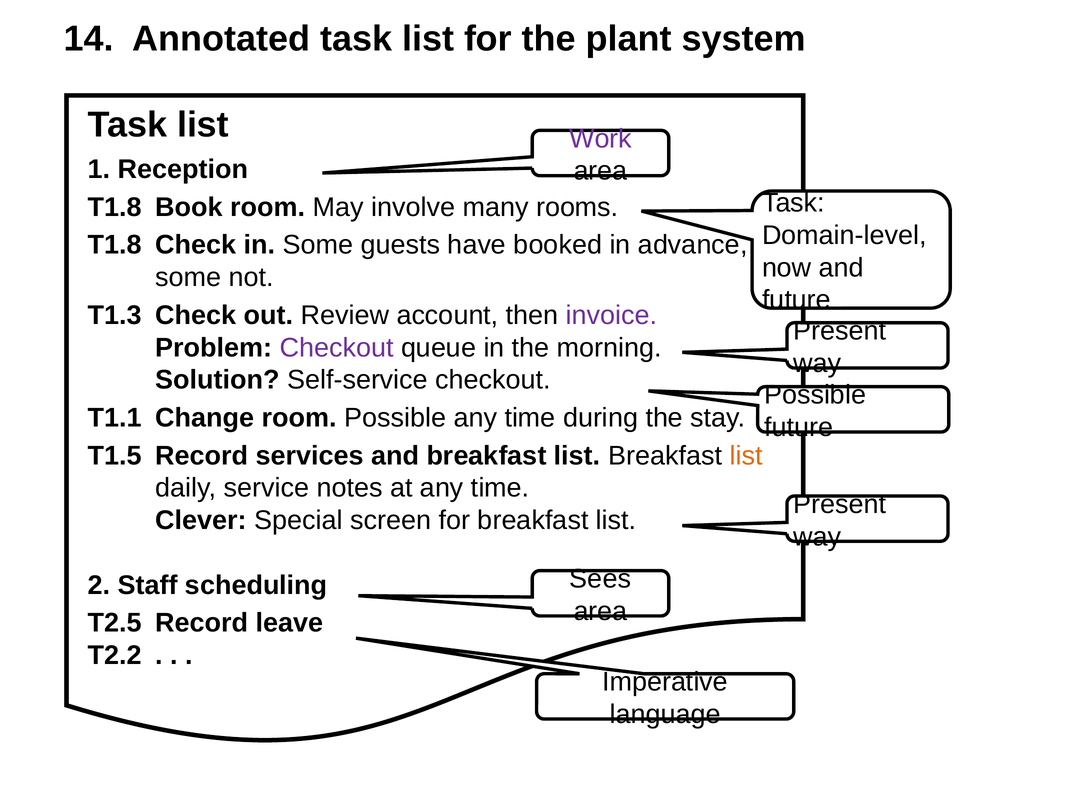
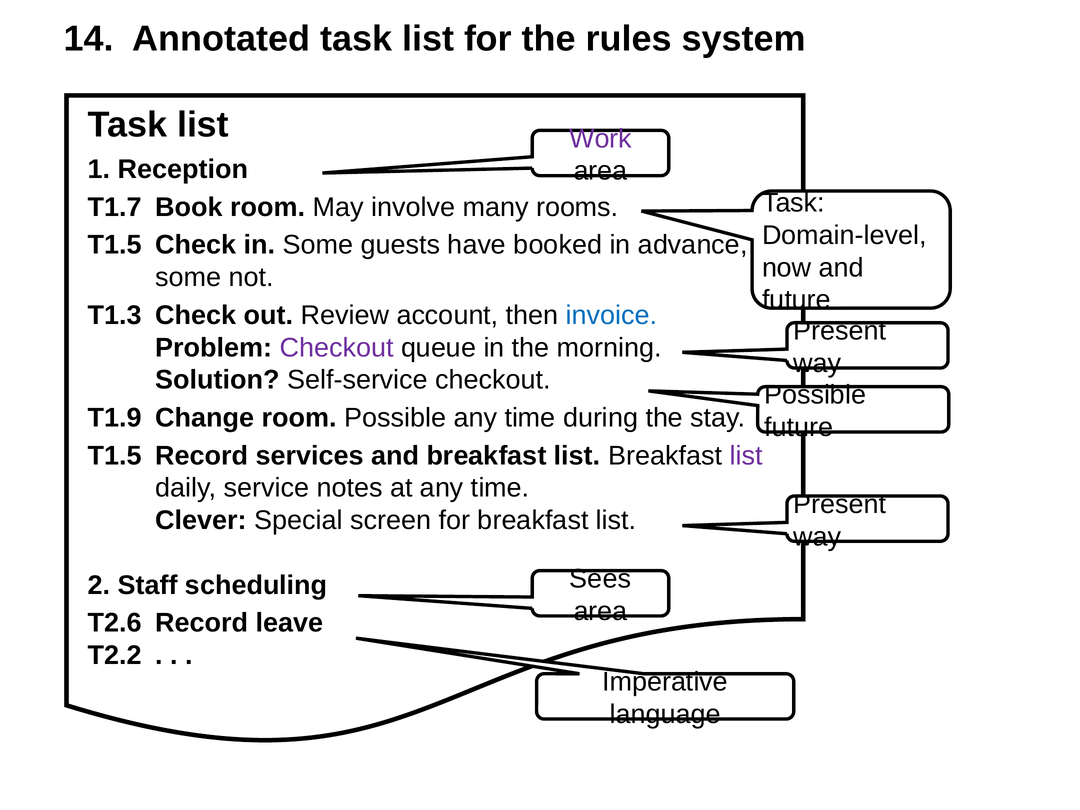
plant: plant -> rules (629, 39)
T1.8: T1.8 -> T1.7 (115, 207)
T1.8: T1.8 -> T1.5 (115, 245)
invoice colour: purple -> blue (612, 315)
T1.1: T1.1 -> T1.9 (115, 418)
list colour: orange -> purple (746, 456)
T2.5: T2.5 -> T2.6 (115, 623)
